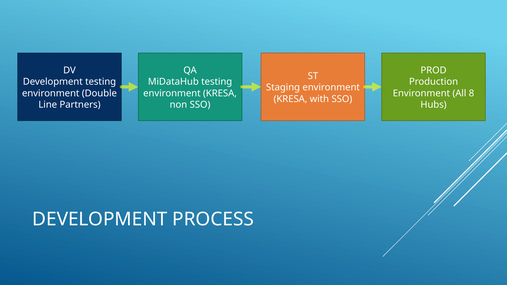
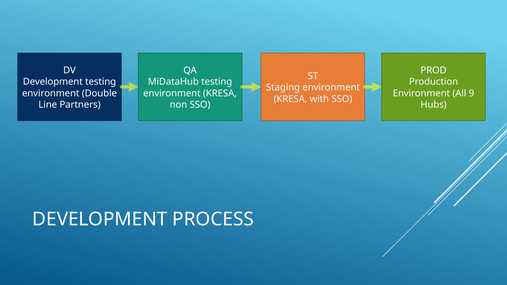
8: 8 -> 9 (472, 93)
